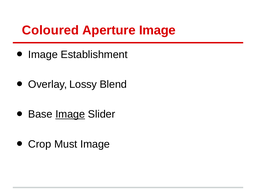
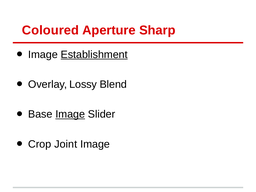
Aperture Image: Image -> Sharp (157, 30)
Establishment underline: none -> present (94, 55)
Must: Must -> Joint (66, 144)
